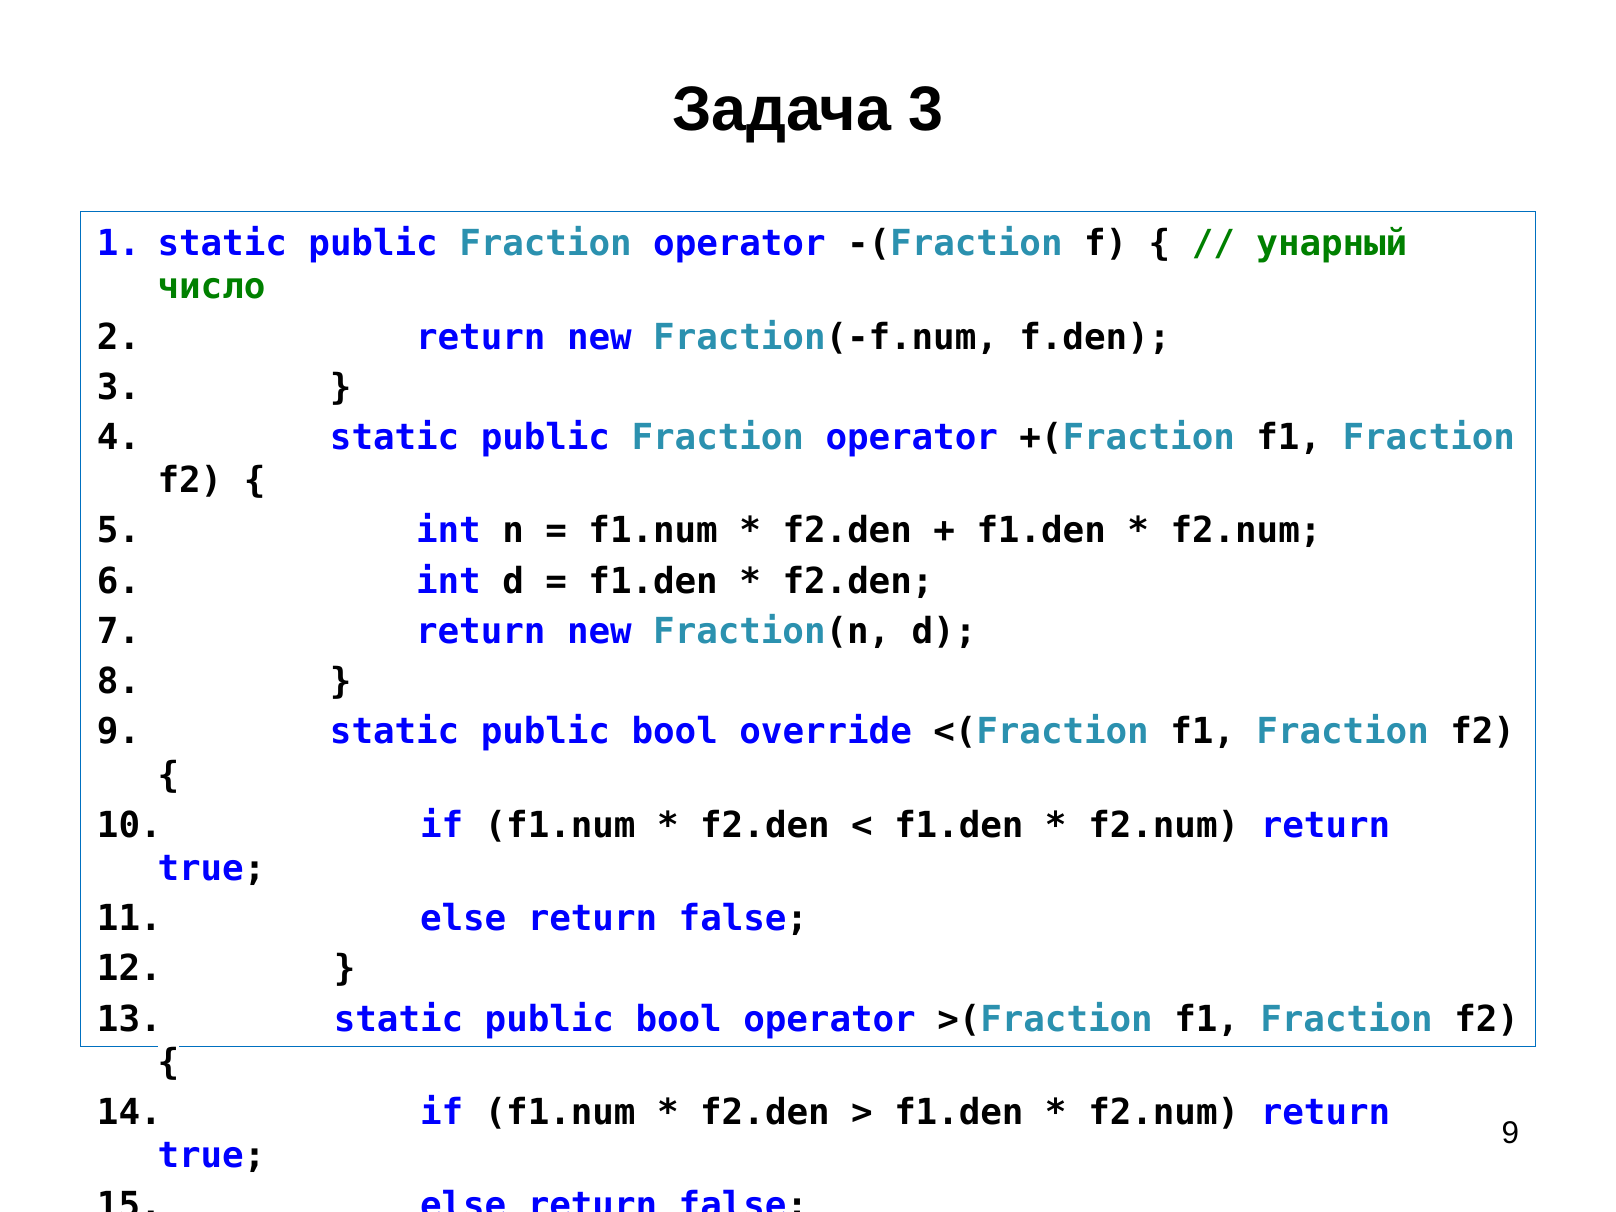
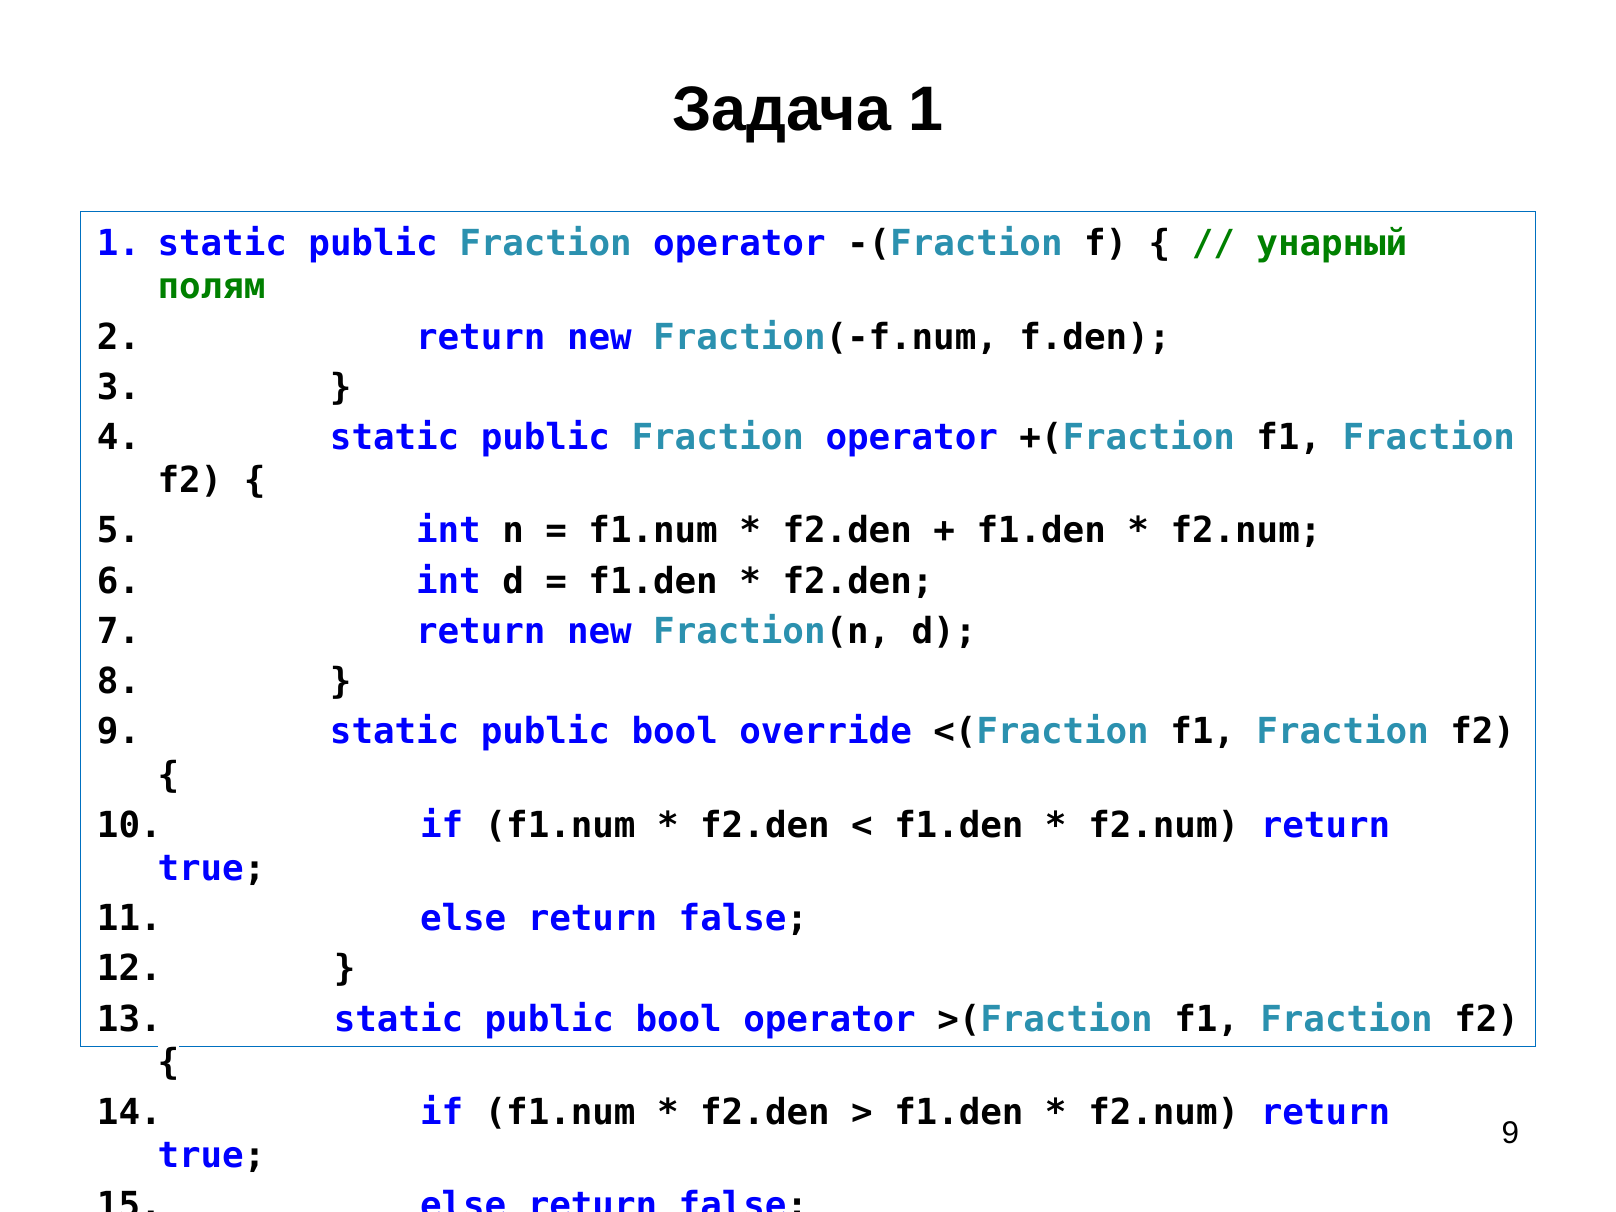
Задача 3: 3 -> 1 (926, 109)
число: число -> полям (212, 287)
